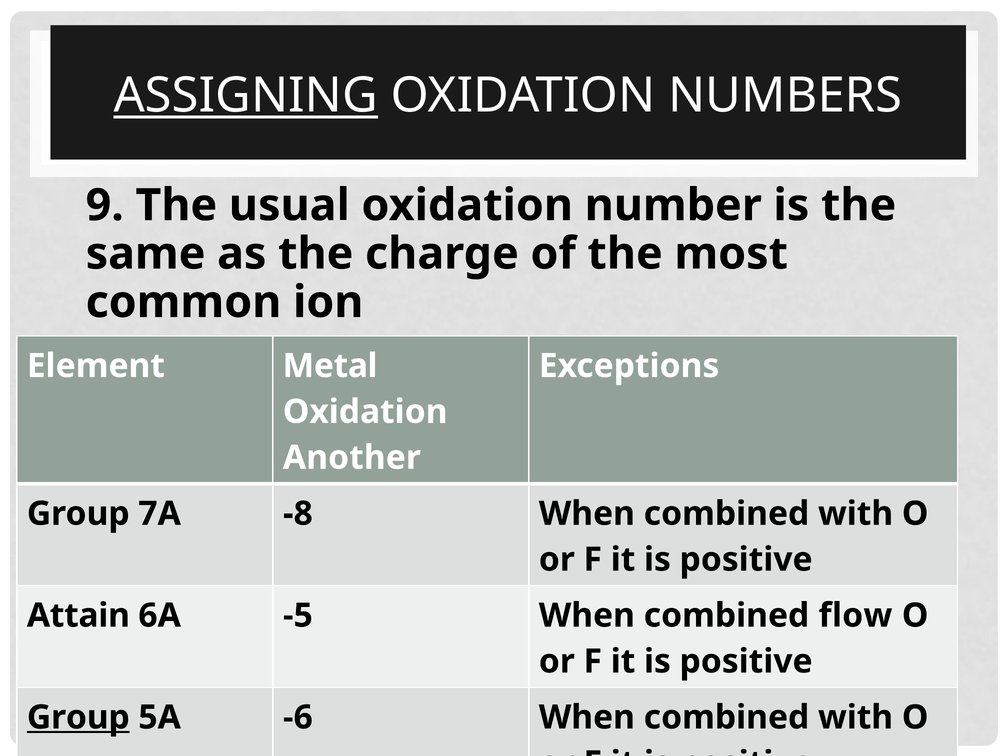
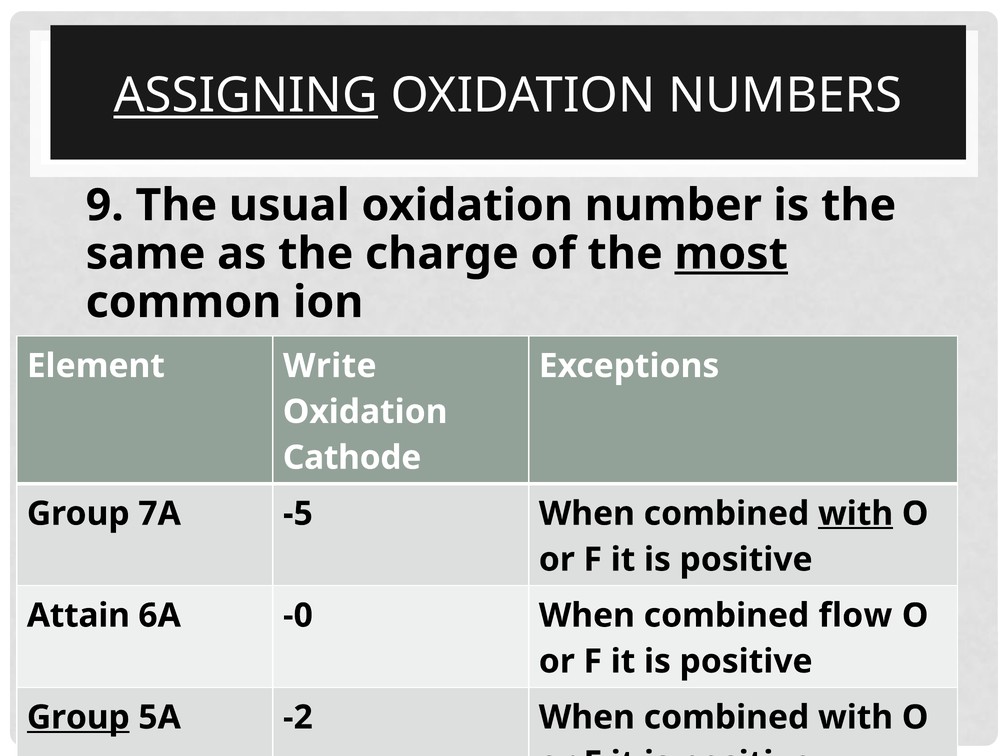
most underline: none -> present (731, 254)
Metal: Metal -> Write (330, 366)
Another: Another -> Cathode (352, 458)
-8: -8 -> -5 (298, 514)
with underline: none -> present (856, 514)
-5: -5 -> -0 (298, 616)
-6: -6 -> -2 (298, 717)
